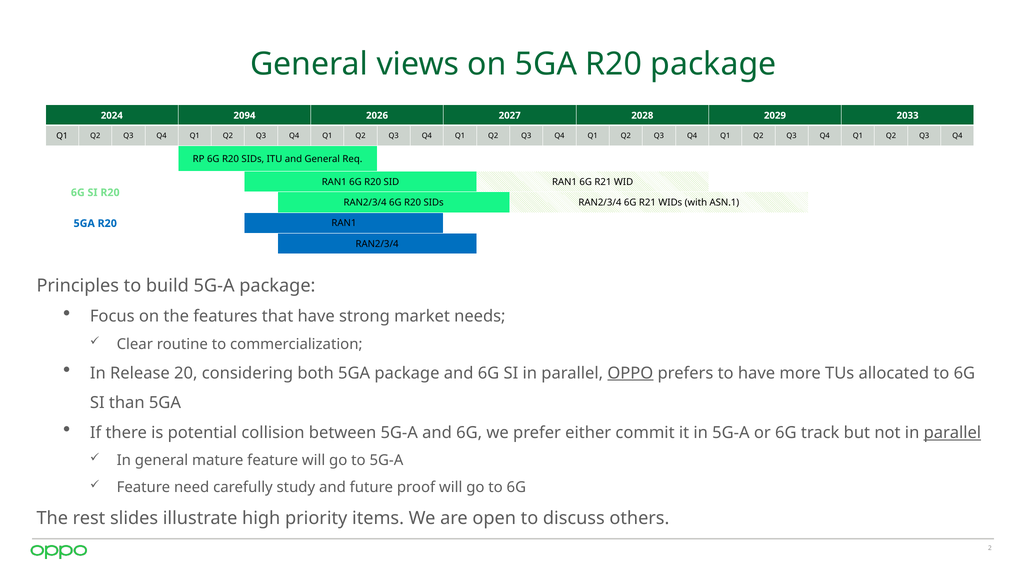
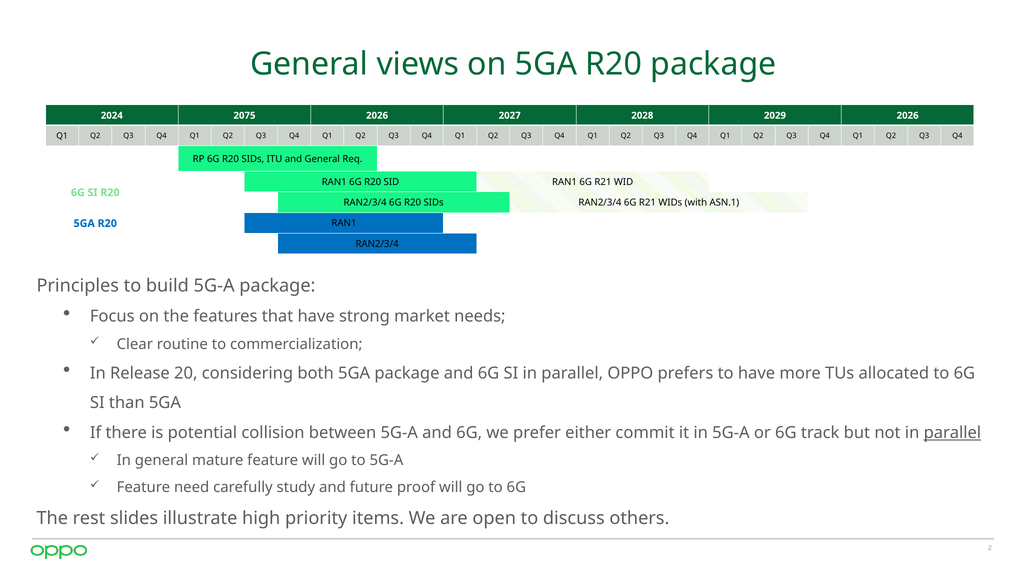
2094: 2094 -> 2075 (244, 116)
2029 2033: 2033 -> 2026 (908, 116)
OPPO underline: present -> none (630, 373)
